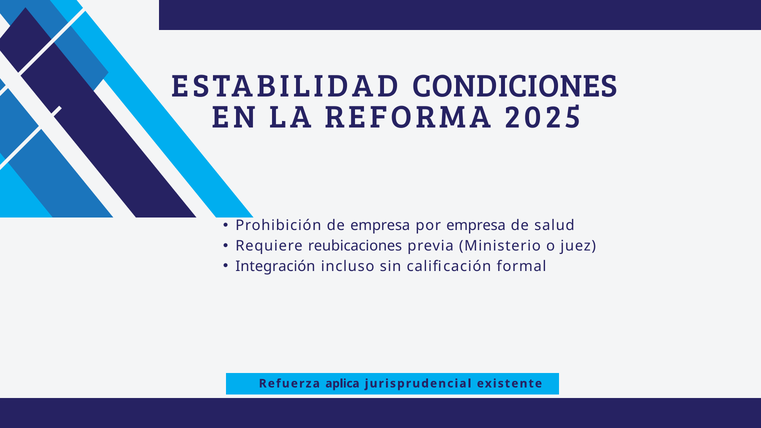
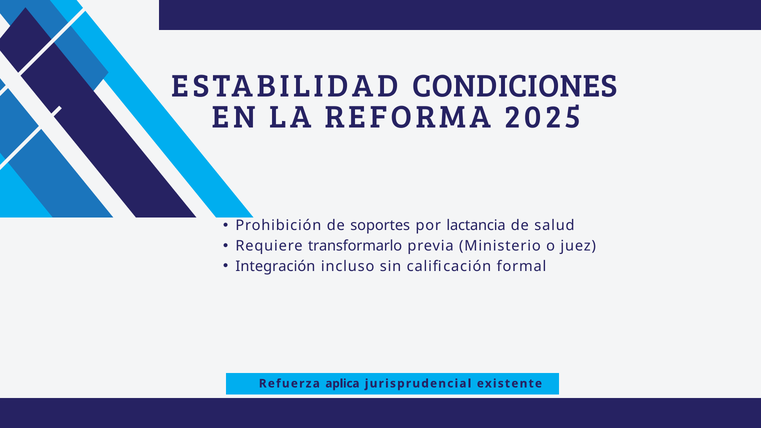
de empresa: empresa -> soportes (380, 226)
por empresa: empresa -> lactancia (476, 226)
reubicaciones: reubicaciones -> transformarlo (355, 246)
